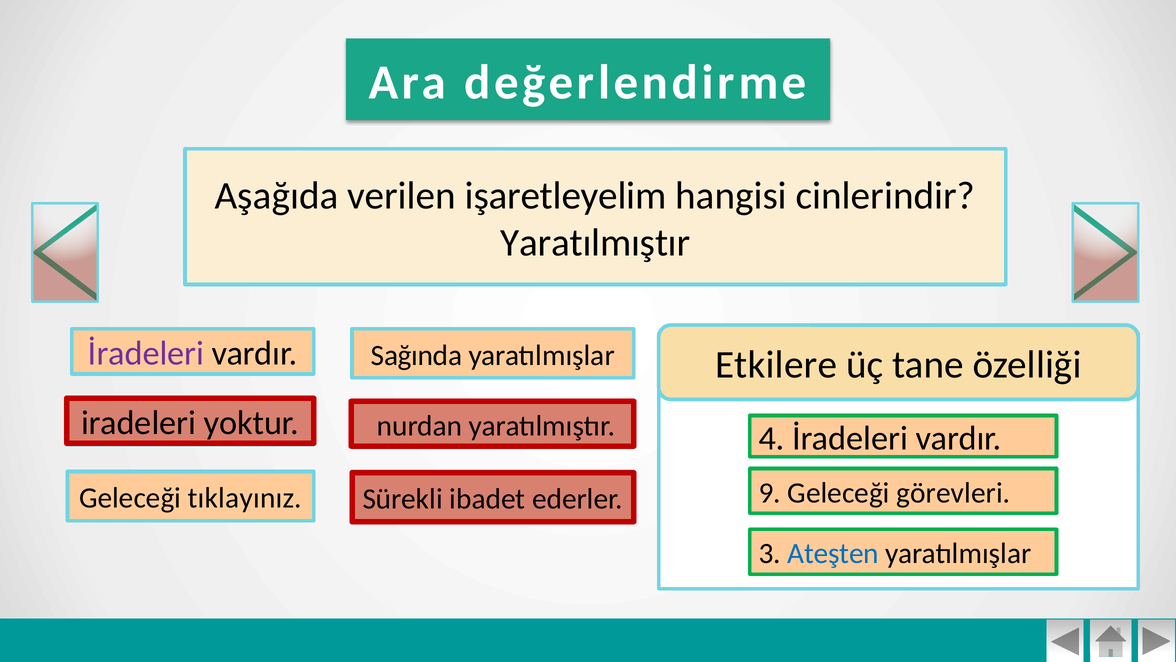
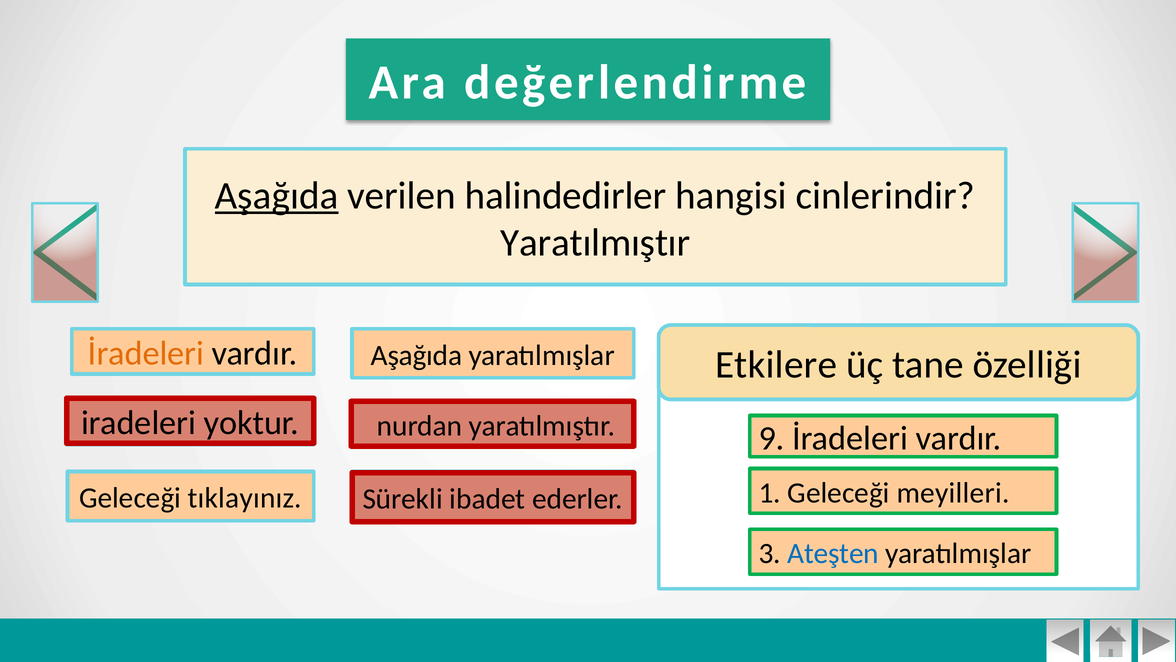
Aşağıda underline: none -> present (277, 196)
işaretleyelim: işaretleyelim -> halindedirler (566, 196)
İradeleri colour: purple -> orange (146, 353)
Sağında: Sağında -> Aşağıda (416, 355)
4: 4 -> 9 (772, 438)
9: 9 -> 1 (770, 493)
görevleri: görevleri -> meyilleri (953, 493)
